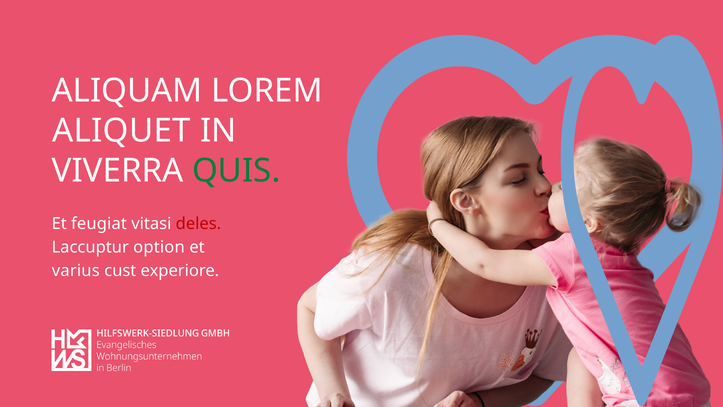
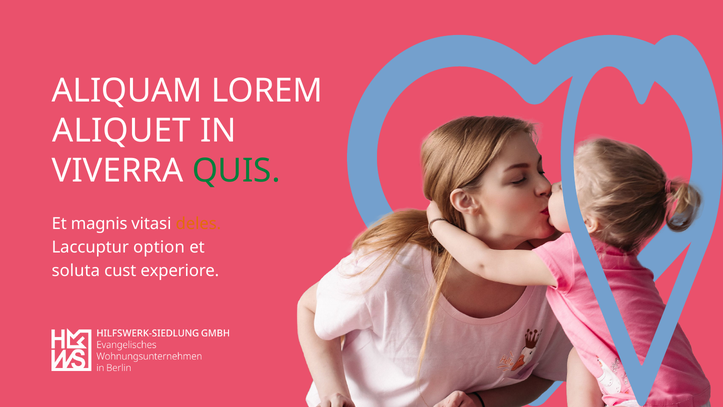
feugiat: feugiat -> magnis (99, 224)
deles colour: red -> orange (198, 224)
varius: varius -> soluta (76, 271)
